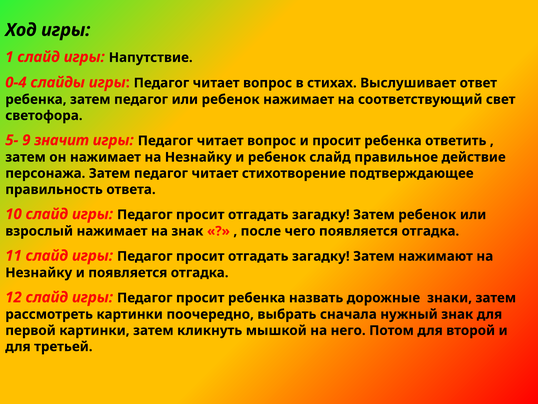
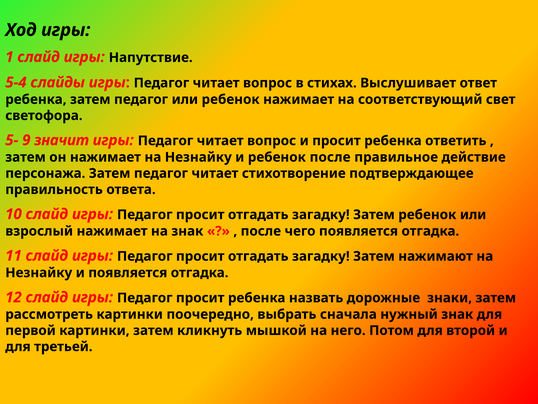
0-4: 0-4 -> 5-4 (16, 82)
ребенок слайд: слайд -> после (330, 157)
